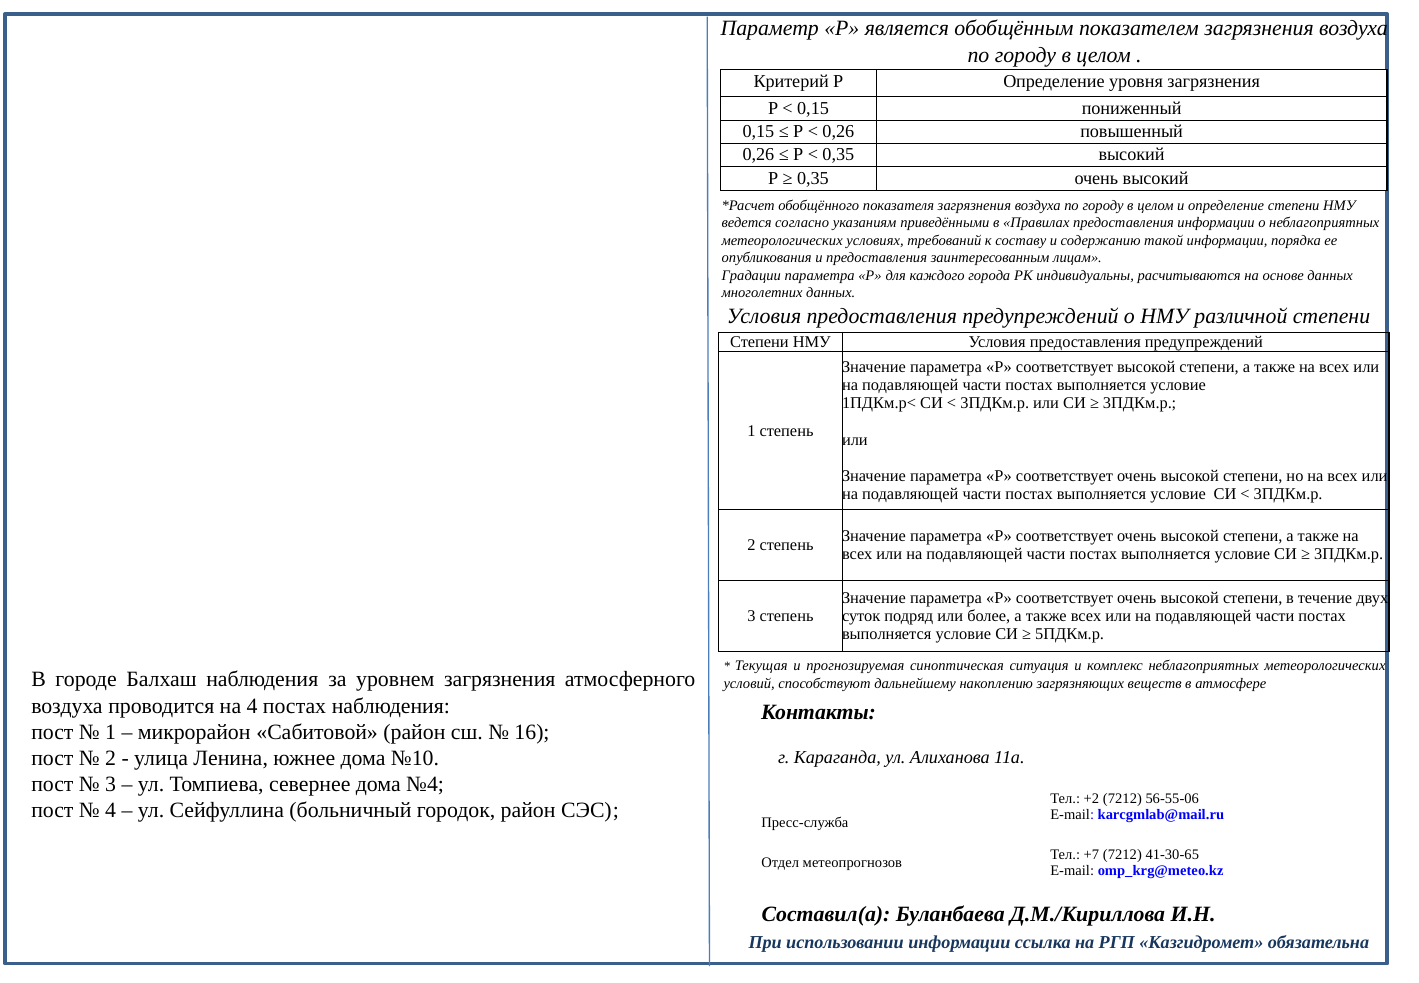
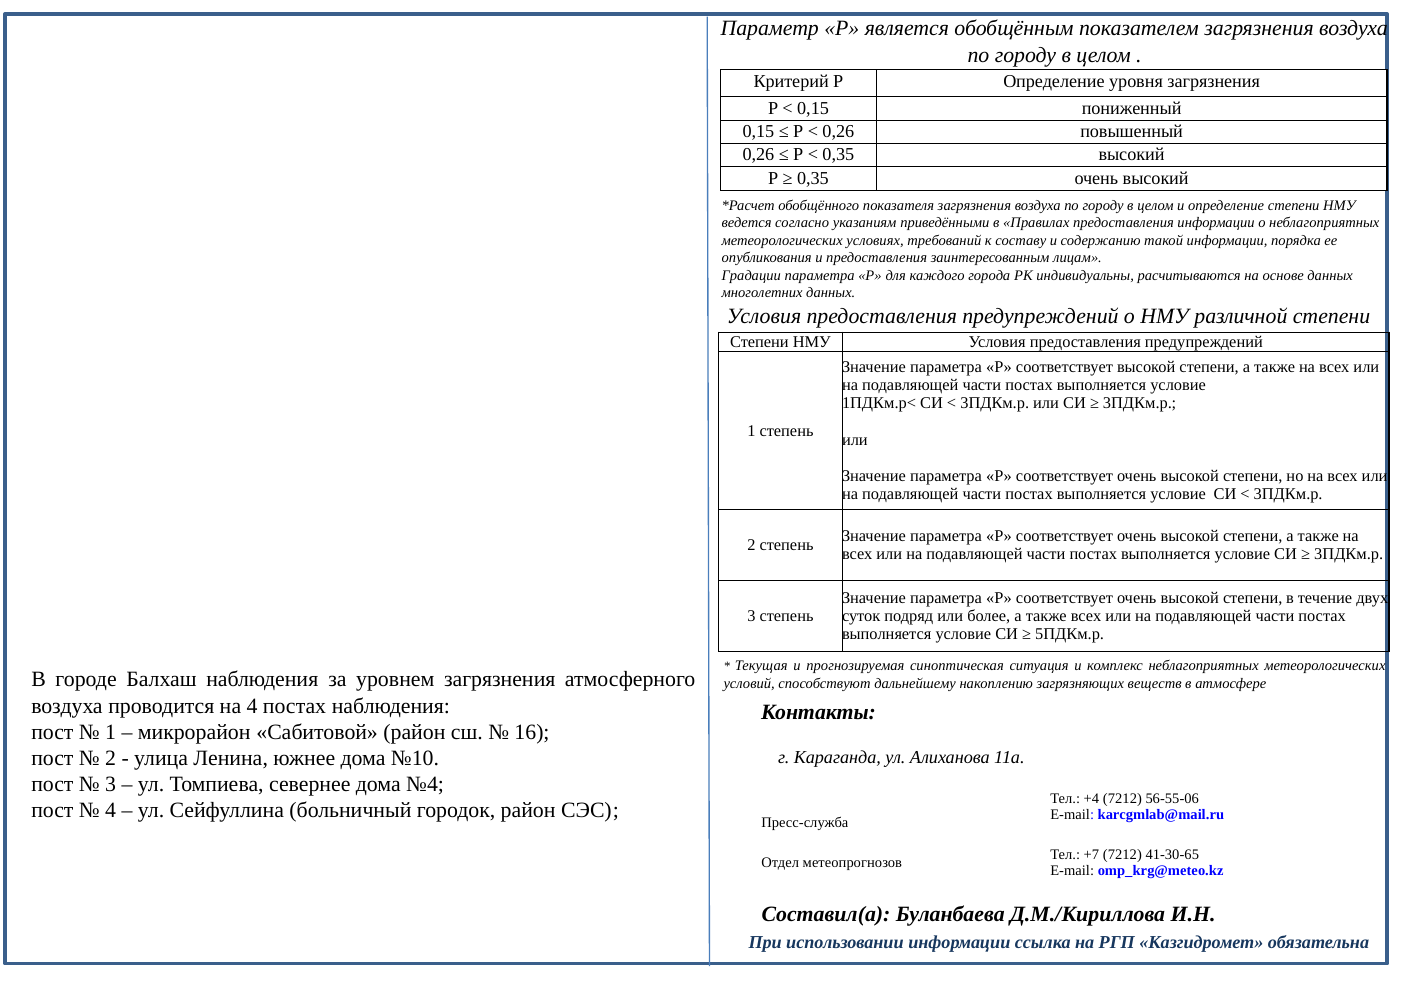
+2: +2 -> +4 (1091, 798)
